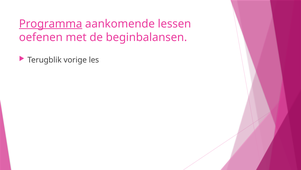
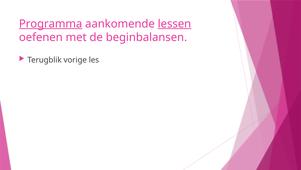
lessen underline: none -> present (174, 24)
